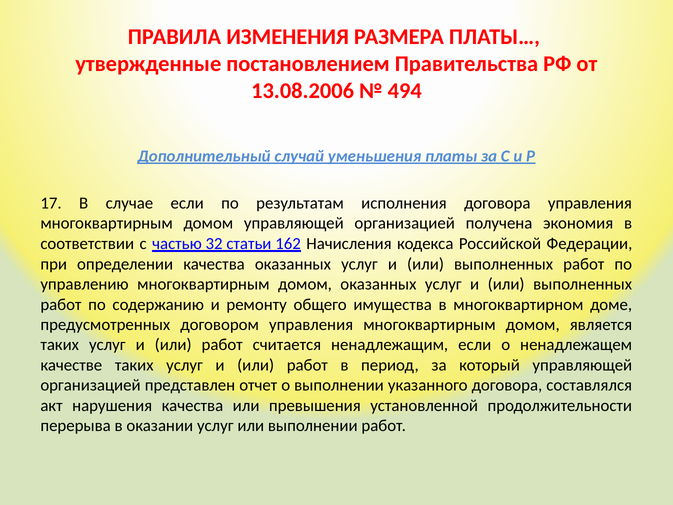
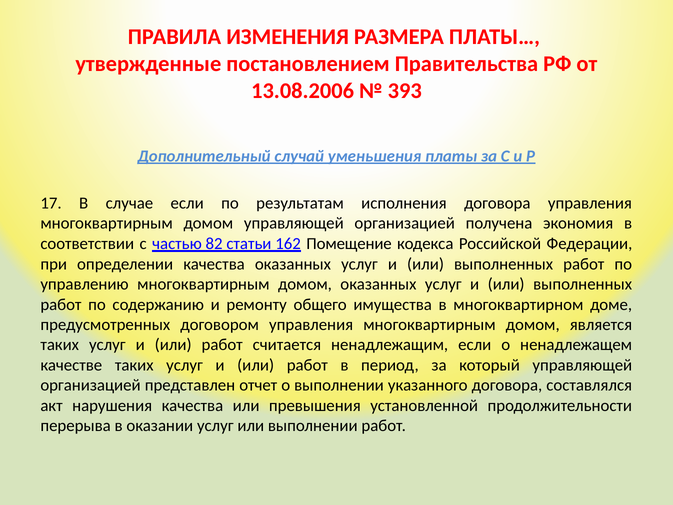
494: 494 -> 393 (405, 91)
32: 32 -> 82 (214, 243)
Начисления: Начисления -> Помещение (349, 243)
